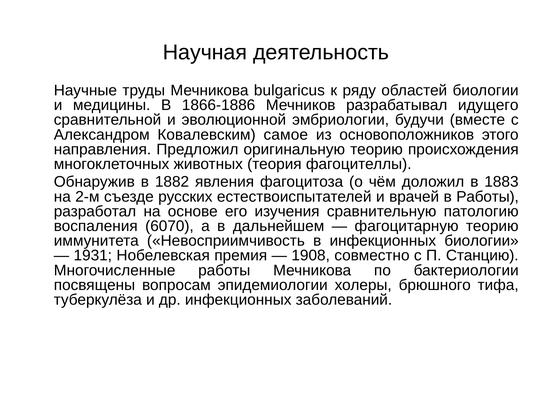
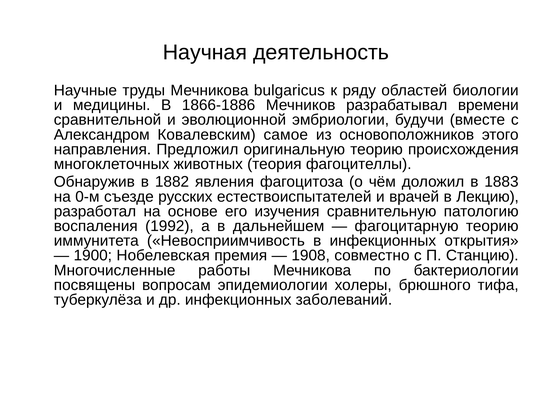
идущего: идущего -> времени (488, 105)
2-м: 2-м -> 0-м (87, 197)
в Работы: Работы -> Лекцию (488, 197)
6070: 6070 -> 1992 (169, 226)
инфекционных биологии: биологии -> открытия (481, 241)
1931: 1931 -> 1900 (93, 256)
